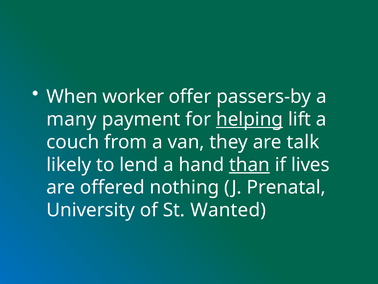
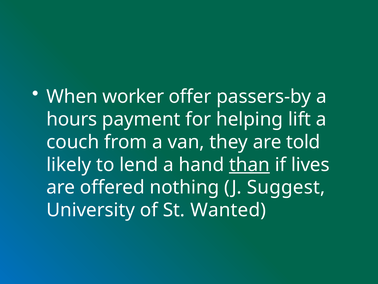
many: many -> hours (72, 119)
helping underline: present -> none (250, 119)
talk: talk -> told (303, 142)
Prenatal: Prenatal -> Suggest (286, 187)
